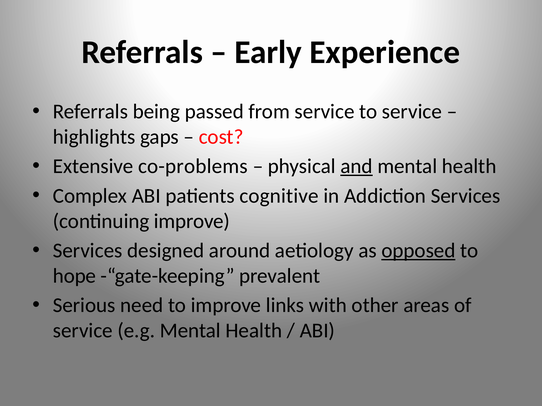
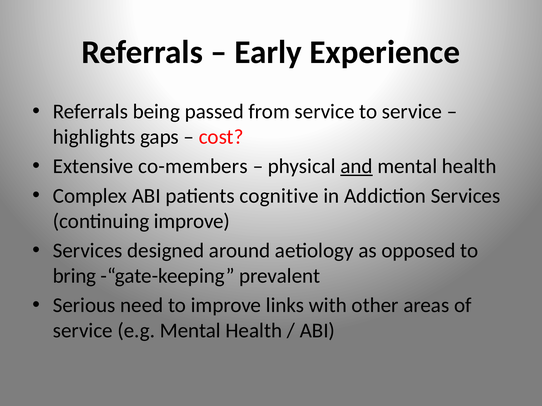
co-problems: co-problems -> co-members (193, 167)
opposed underline: present -> none (418, 251)
hope: hope -> bring (74, 276)
